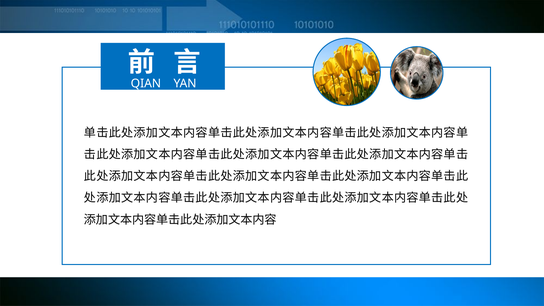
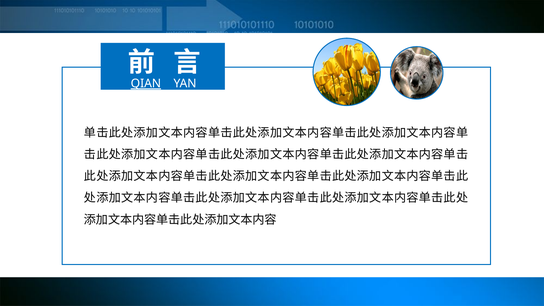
QIAN underline: none -> present (146, 84)
